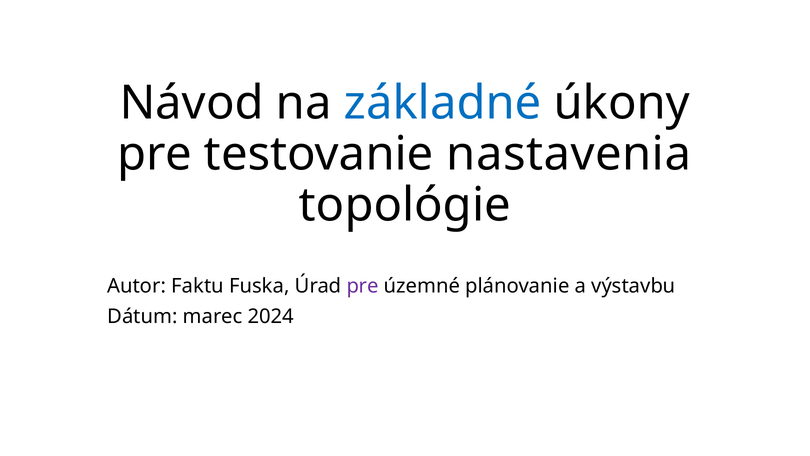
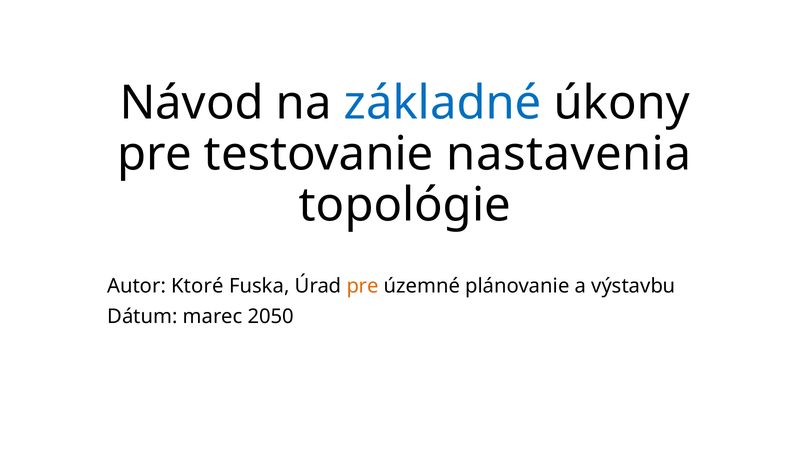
Faktu: Faktu -> Ktoré (198, 286)
pre colour: purple -> orange (363, 286)
2024: 2024 -> 2050 (271, 316)
